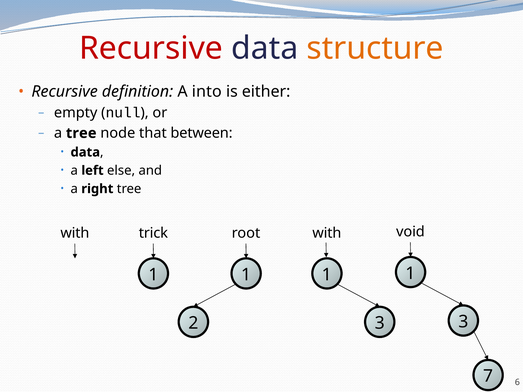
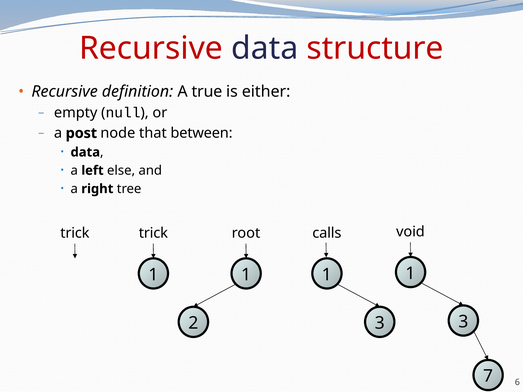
structure colour: orange -> red (375, 48)
into: into -> true (207, 92)
a tree: tree -> post (81, 133)
with: with -> trick (75, 233)
with: with -> calls (327, 233)
